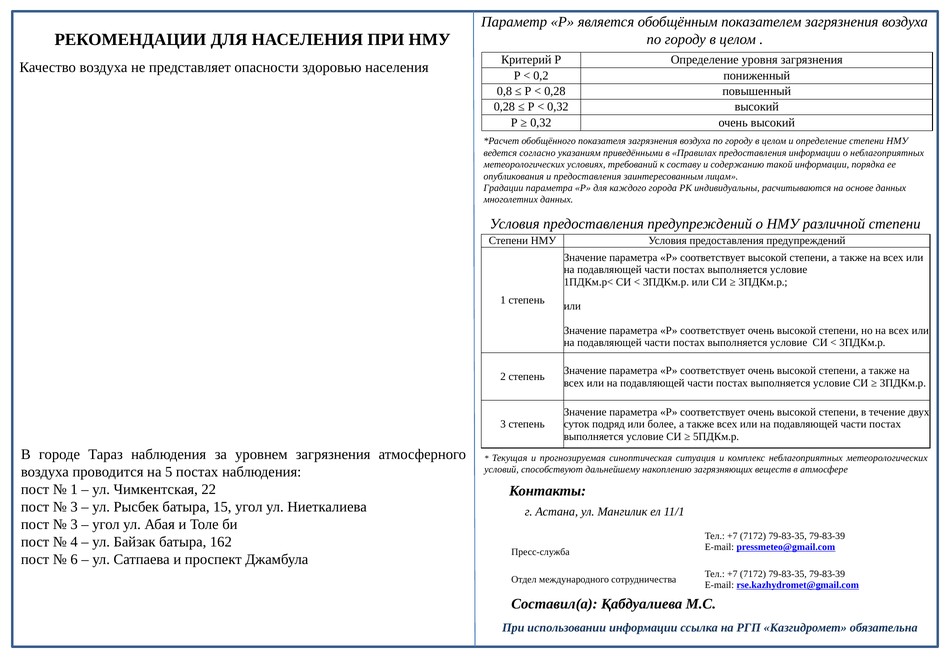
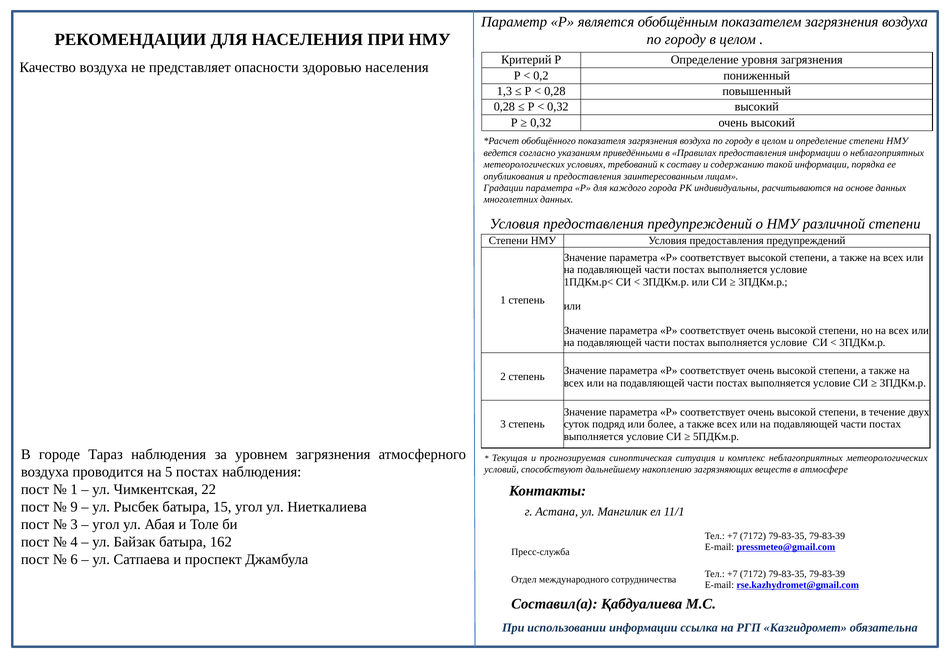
0,8: 0,8 -> 1,3 (504, 91)
3: 3 -> 9 (74, 507)
